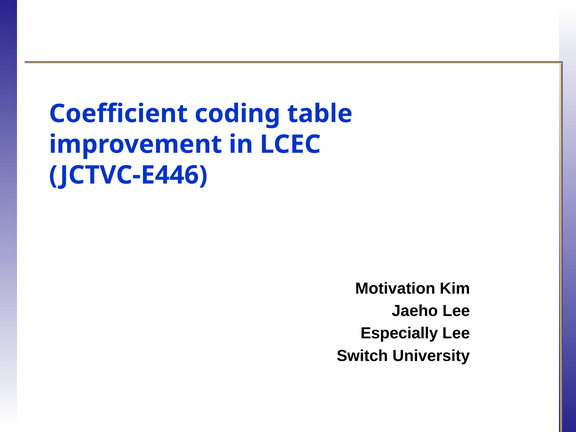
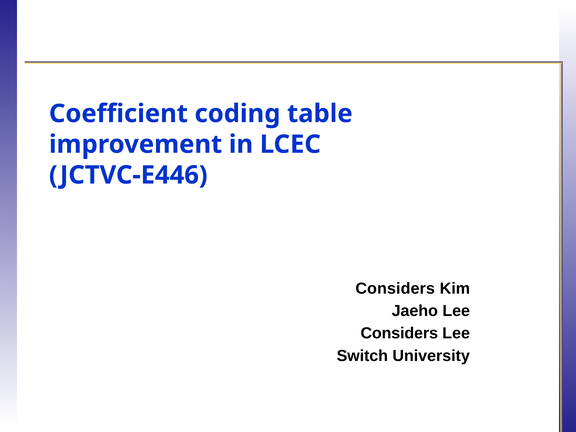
Motivation: Motivation -> Considers (395, 289)
Especially: Especially -> Considers (399, 333)
